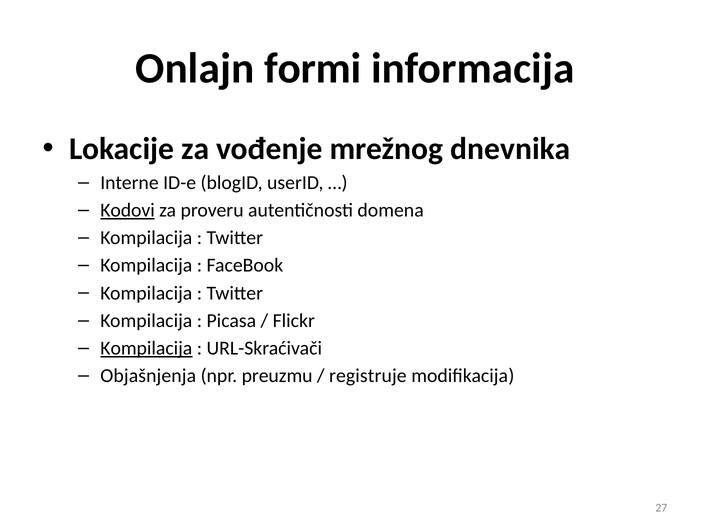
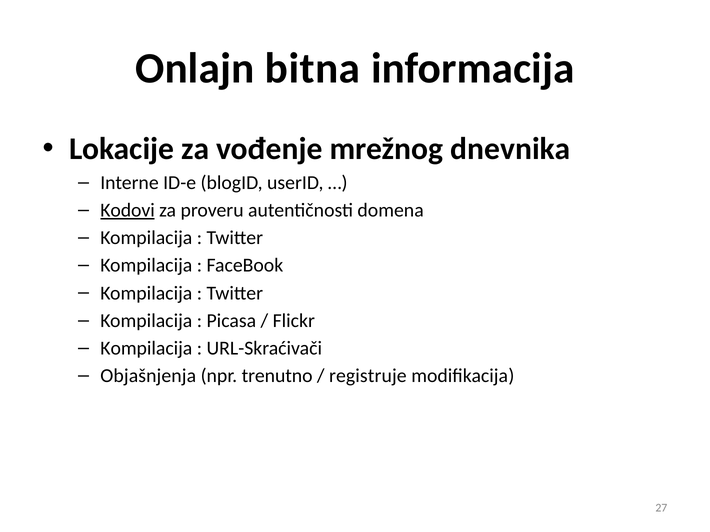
formi: formi -> bitna (312, 69)
Kompilacija underline: present -> none (146, 349)
preuzmu: preuzmu -> trenutno (277, 376)
